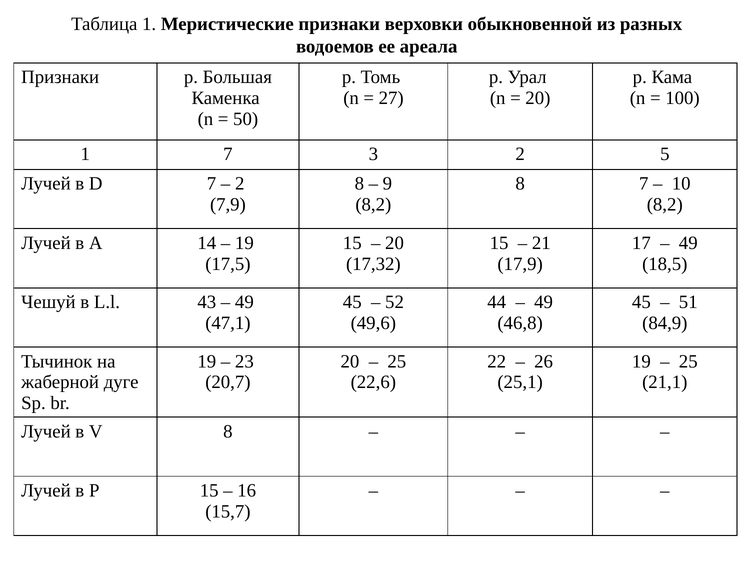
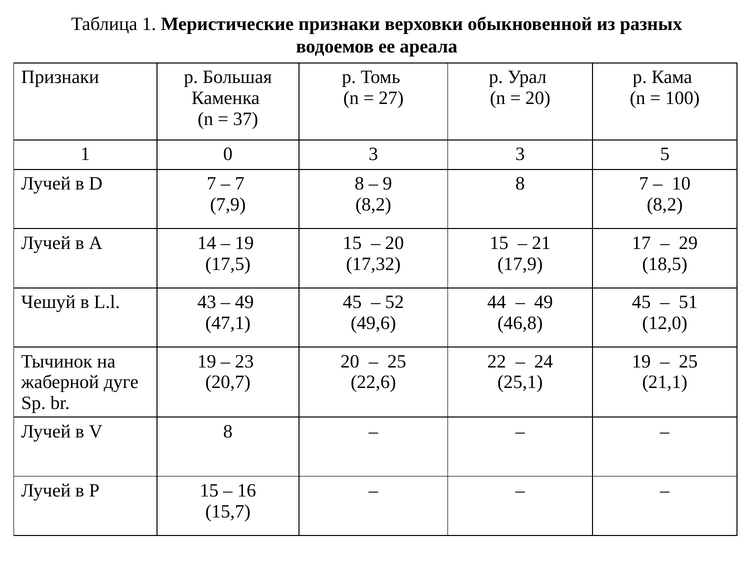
50: 50 -> 37 (246, 119)
1 7: 7 -> 0 (228, 154)
3 2: 2 -> 3 (520, 154)
2: 2 -> 7 (240, 184)
49: 49 -> 29 (688, 243)
84,9: 84,9 -> 12,0 (665, 323)
26: 26 -> 24 (544, 361)
